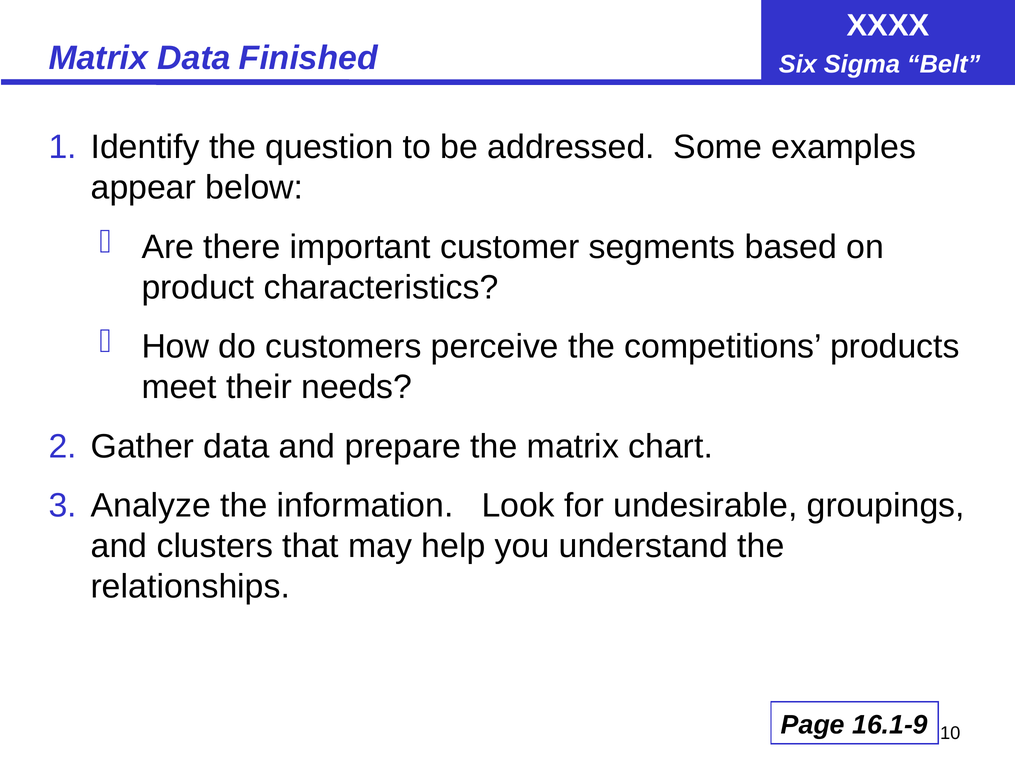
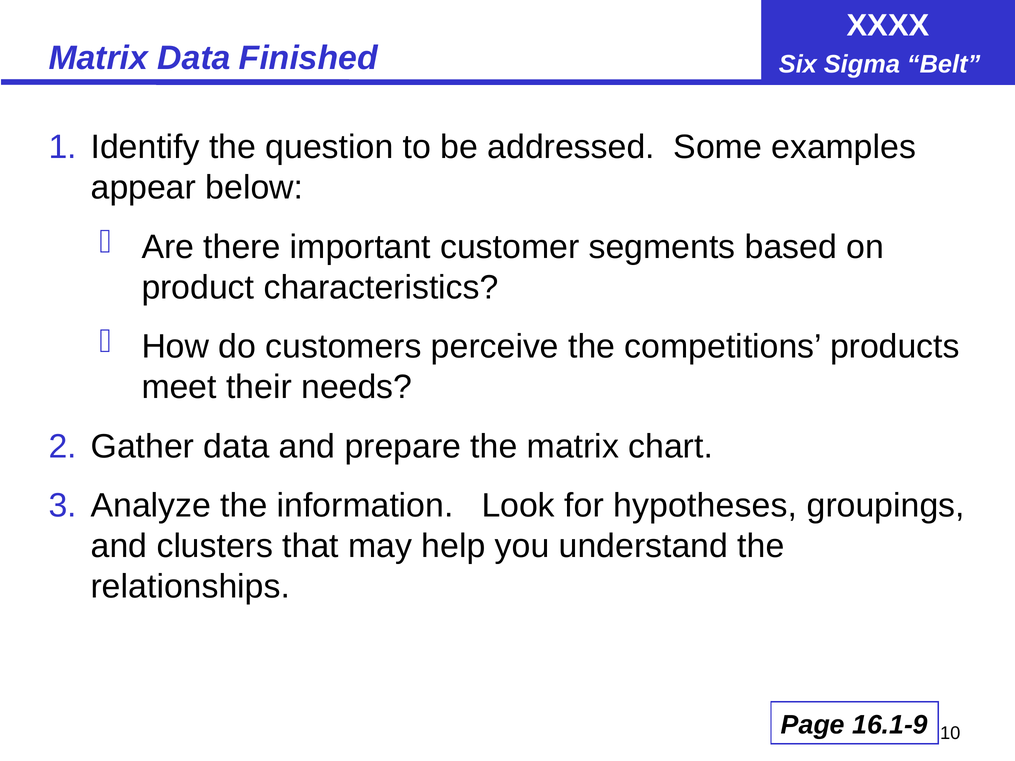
undesirable: undesirable -> hypotheses (705, 506)
